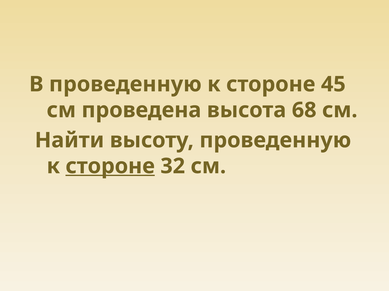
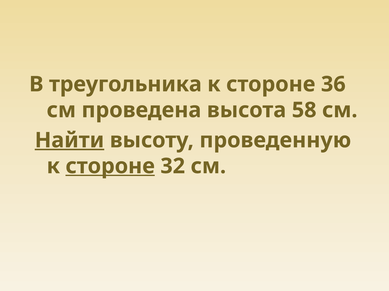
В проведенную: проведенную -> треугольника (125, 84)
45: 45 -> 36 (333, 84)
68: 68 -> 58 (304, 110)
Найти underline: none -> present (69, 141)
